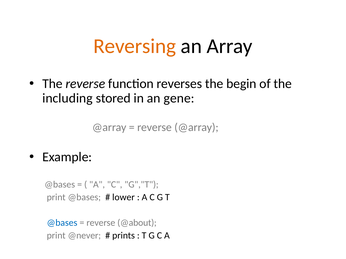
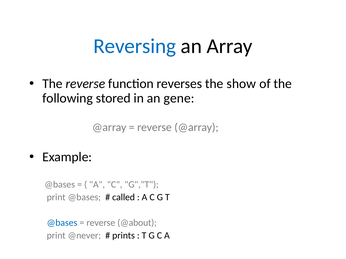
Reversing colour: orange -> blue (135, 46)
begin: begin -> show (241, 84)
including: including -> following (68, 98)
lower: lower -> called (124, 198)
